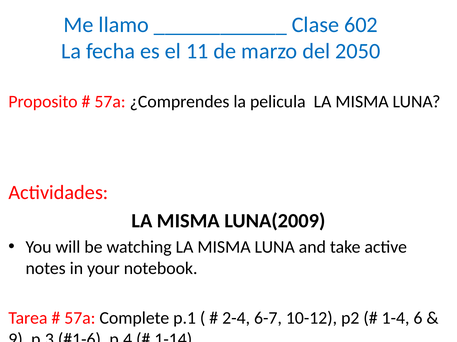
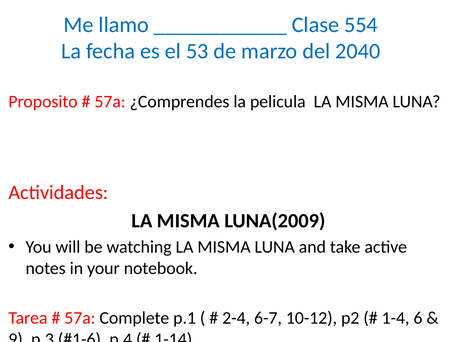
602: 602 -> 554 (361, 25)
11: 11 -> 53 (197, 51)
2050: 2050 -> 2040 (358, 51)
